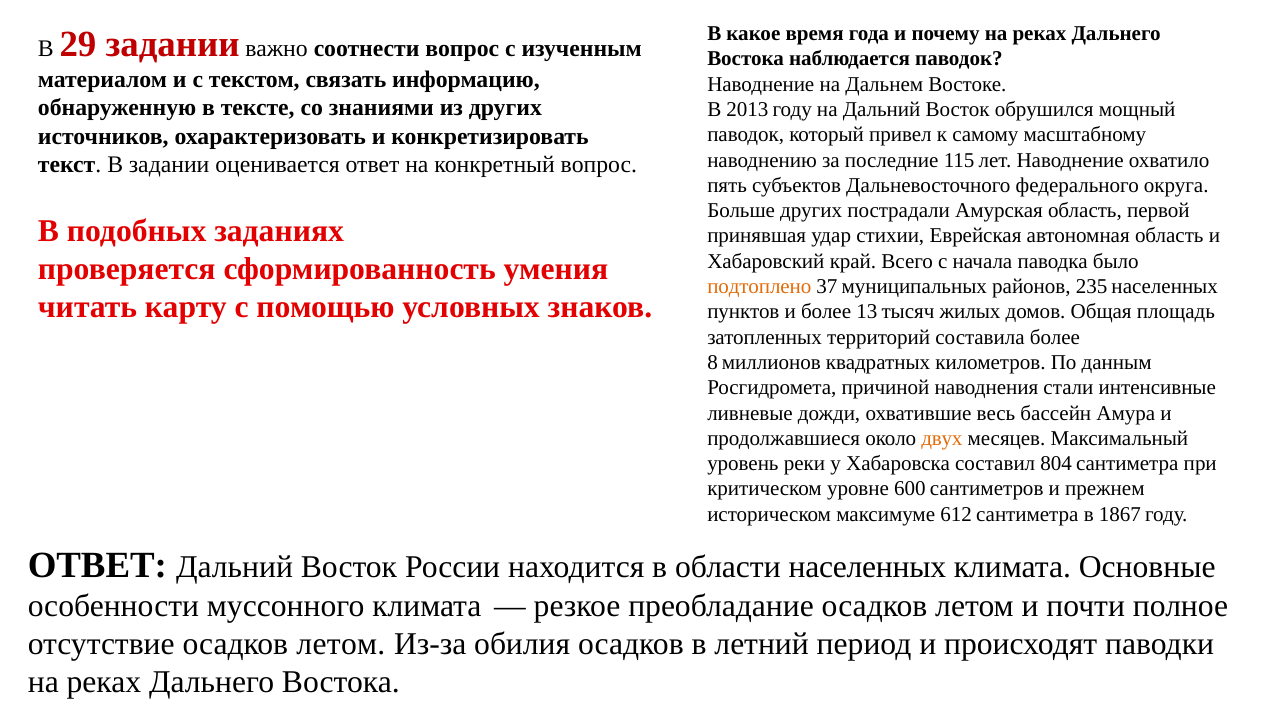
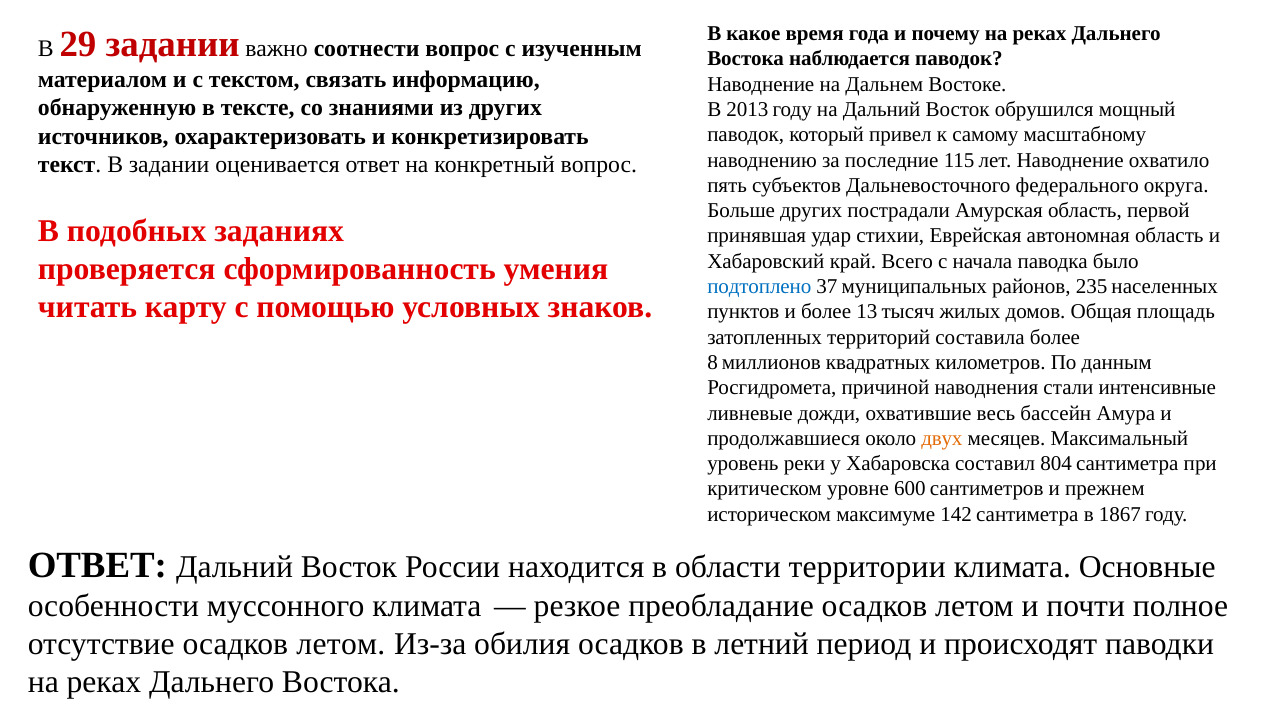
подтоплено colour: orange -> blue (759, 286)
612: 612 -> 142 (956, 514)
области населенных: населенных -> территории (867, 566)
